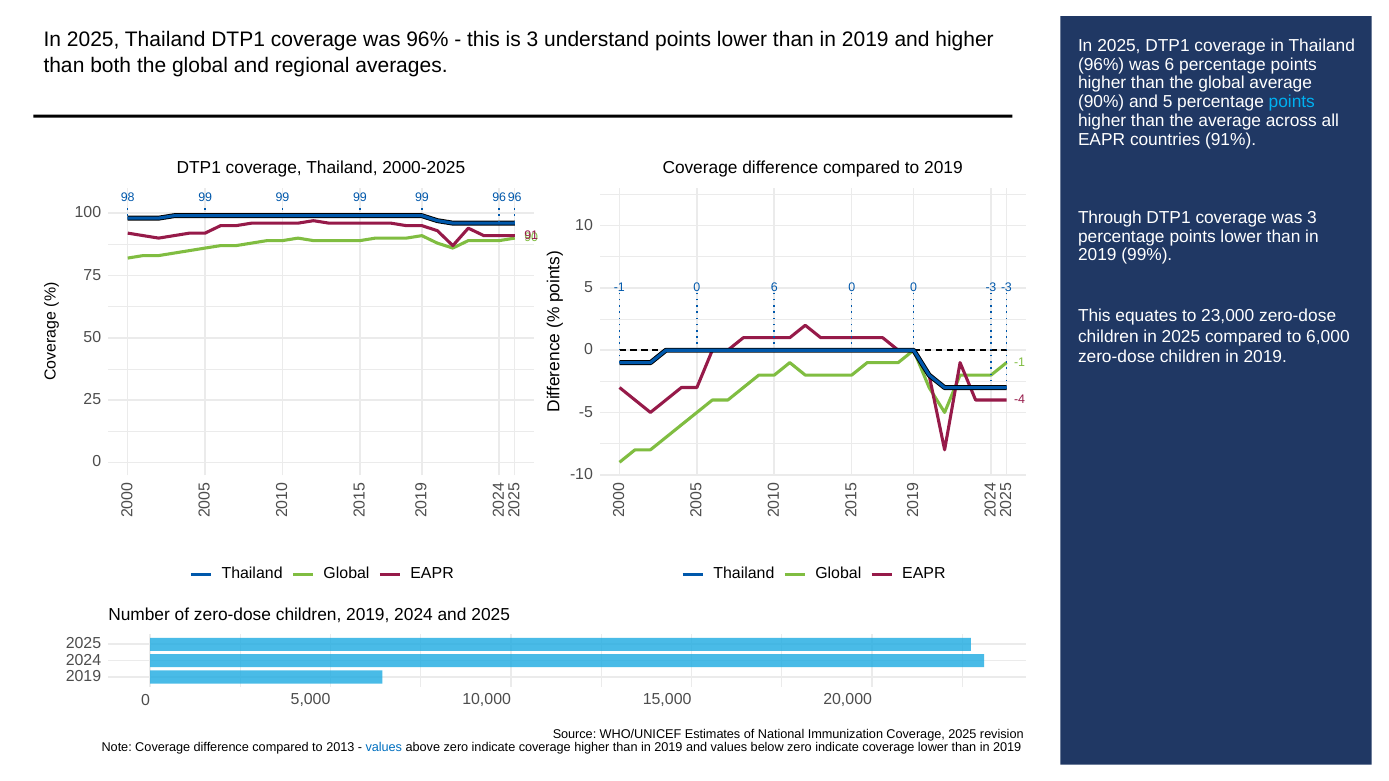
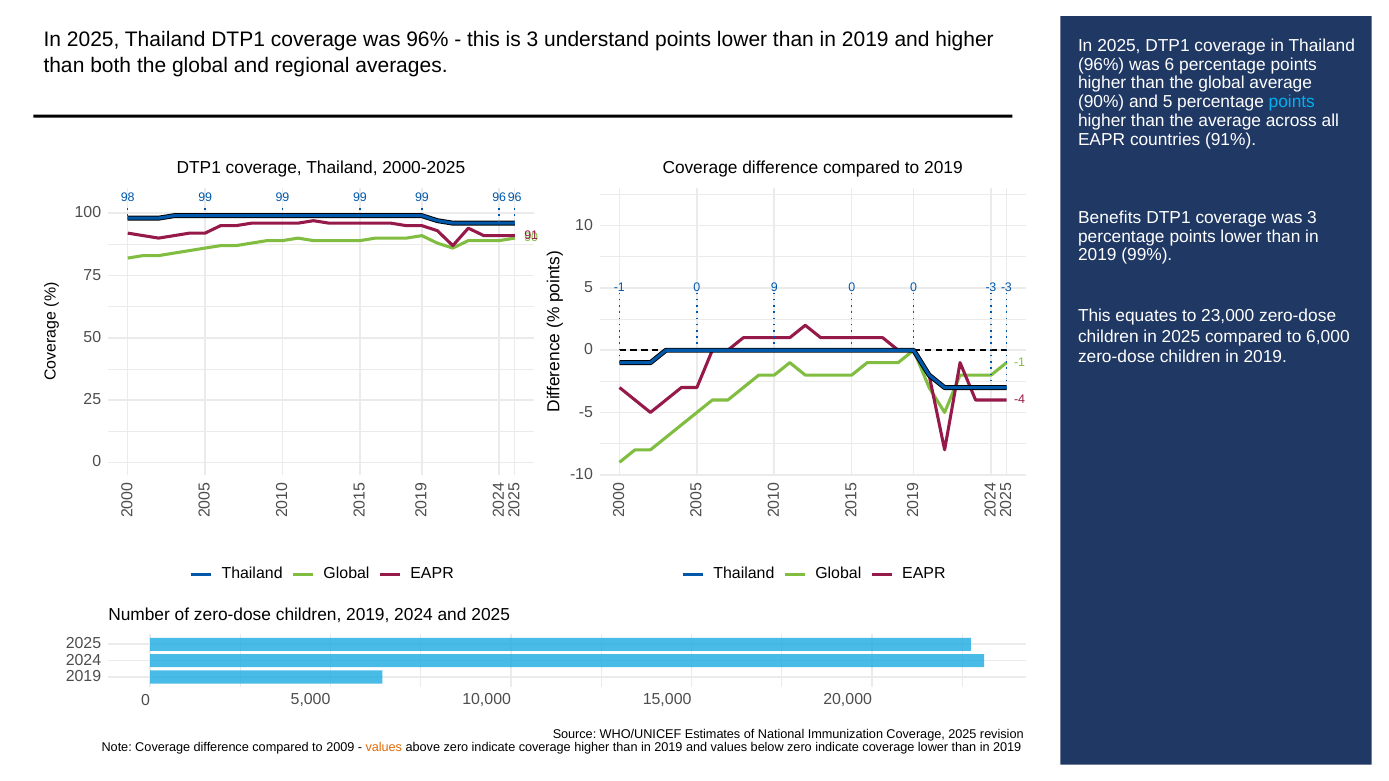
Through: Through -> Benefits (1110, 218)
0 6: 6 -> 9 (774, 288)
2013: 2013 -> 2009 (340, 748)
values colour: blue -> orange (384, 748)
